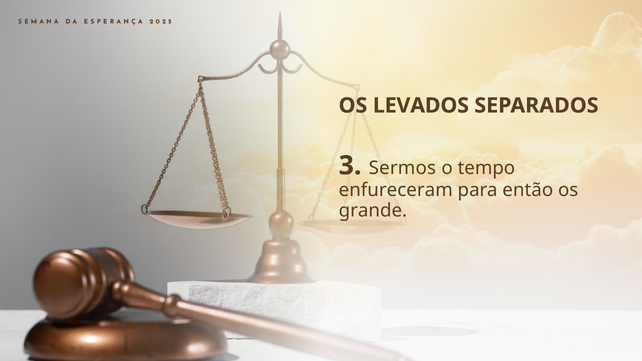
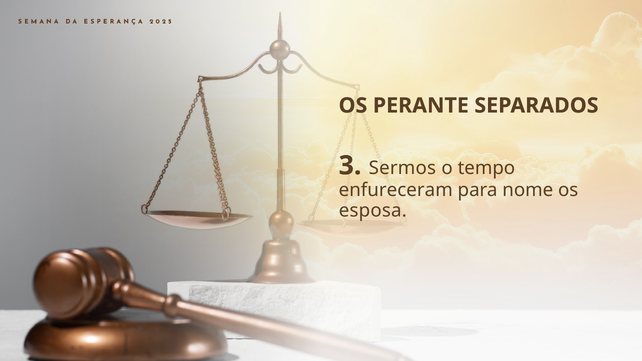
LEVADOS: LEVADOS -> PERANTE (421, 106)
então: então -> nome (528, 190)
grande: grande -> esposa (373, 210)
